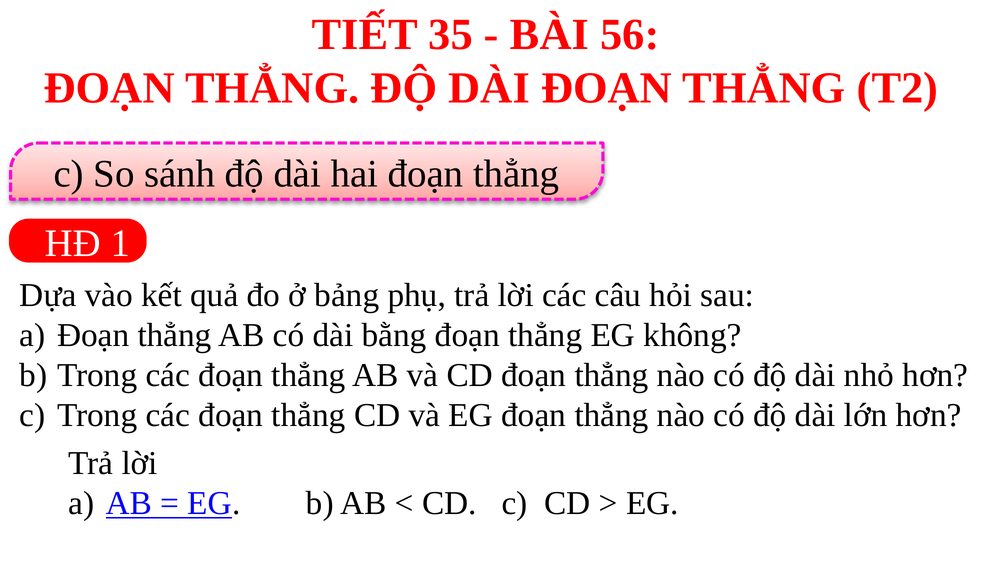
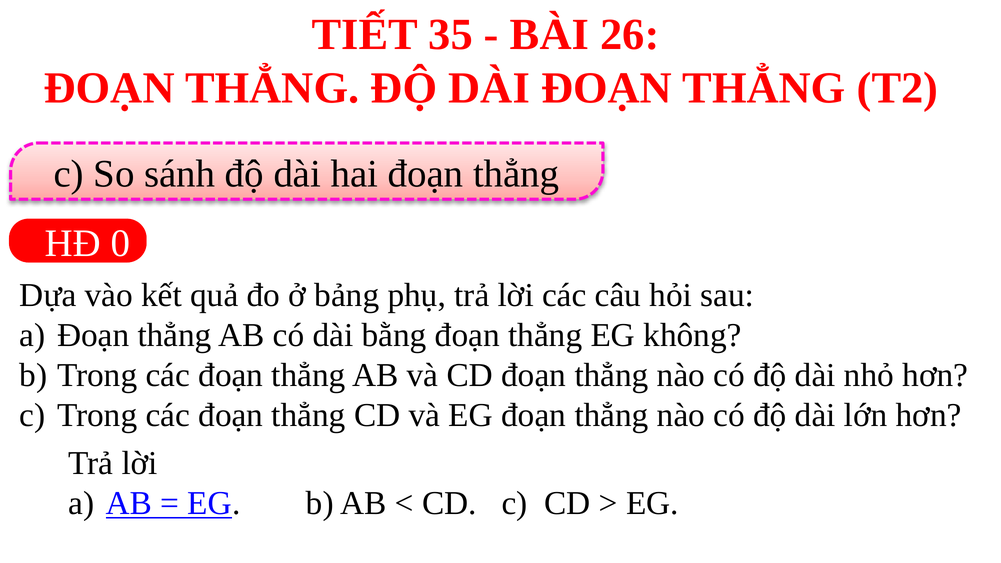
56: 56 -> 26 (630, 35)
1: 1 -> 0 (120, 243)
